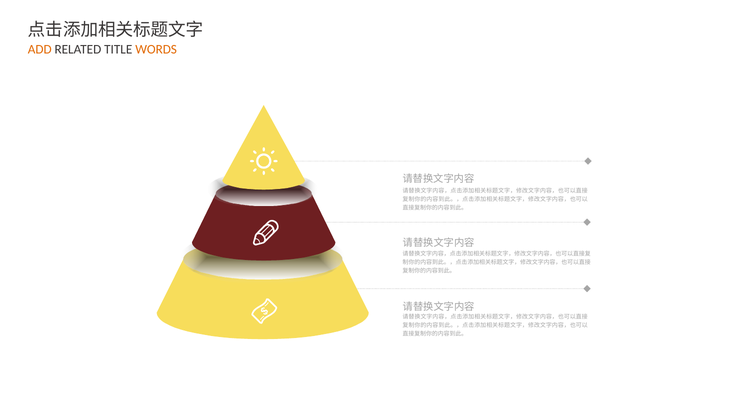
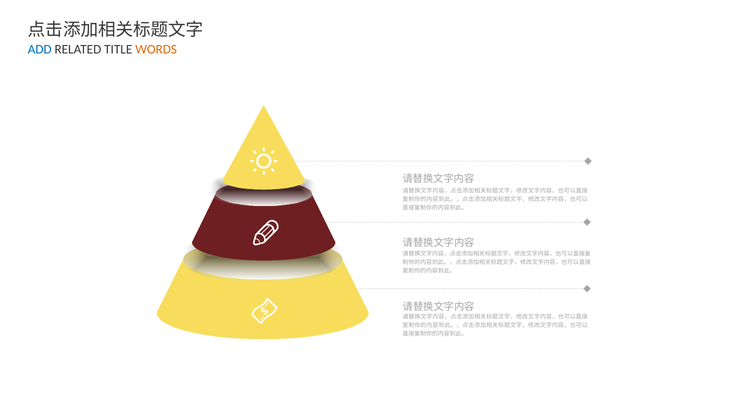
ADD colour: orange -> blue (40, 49)
